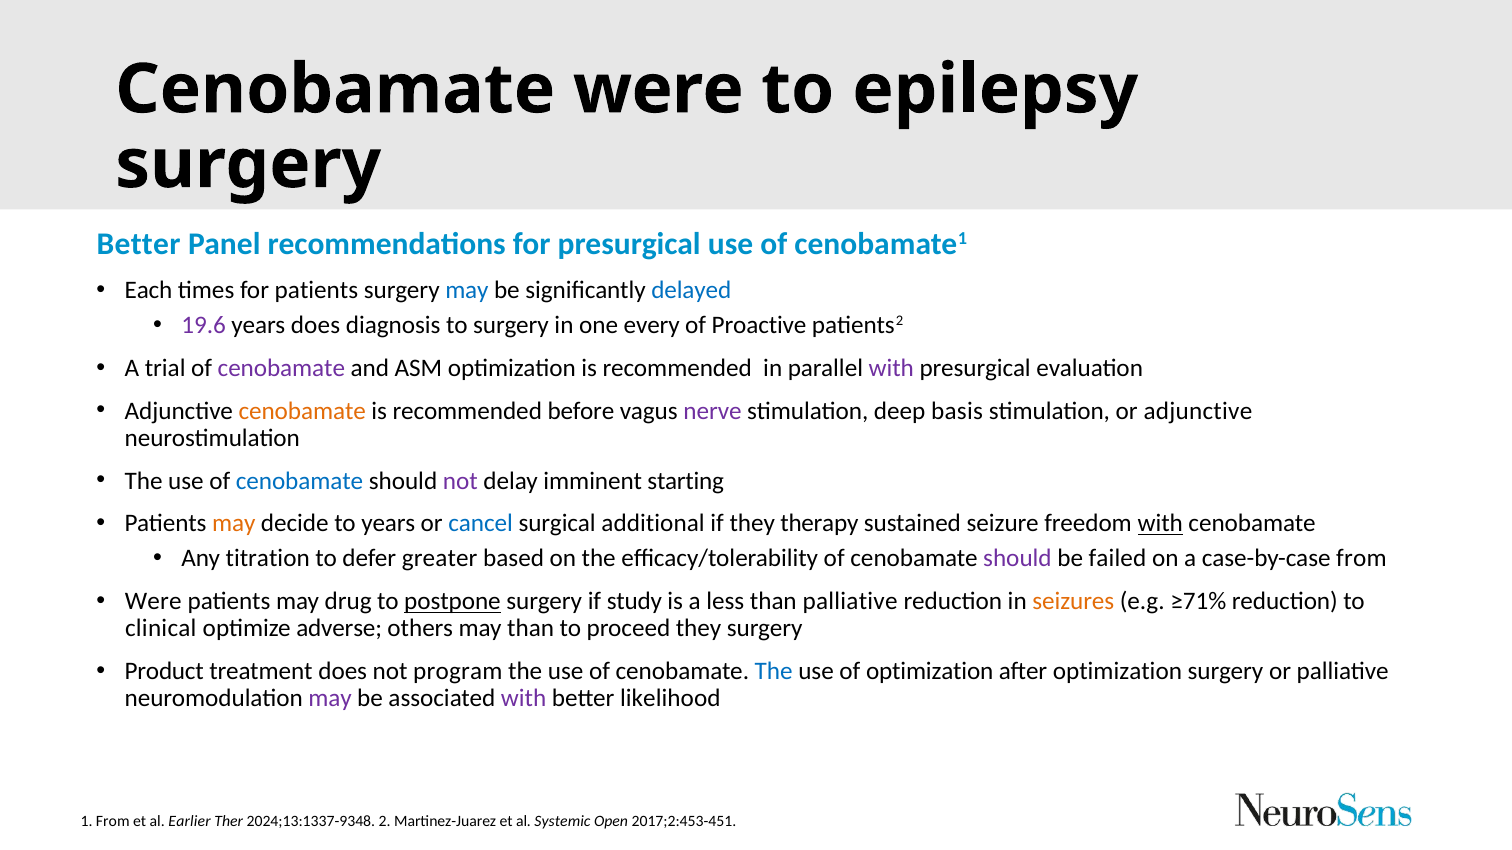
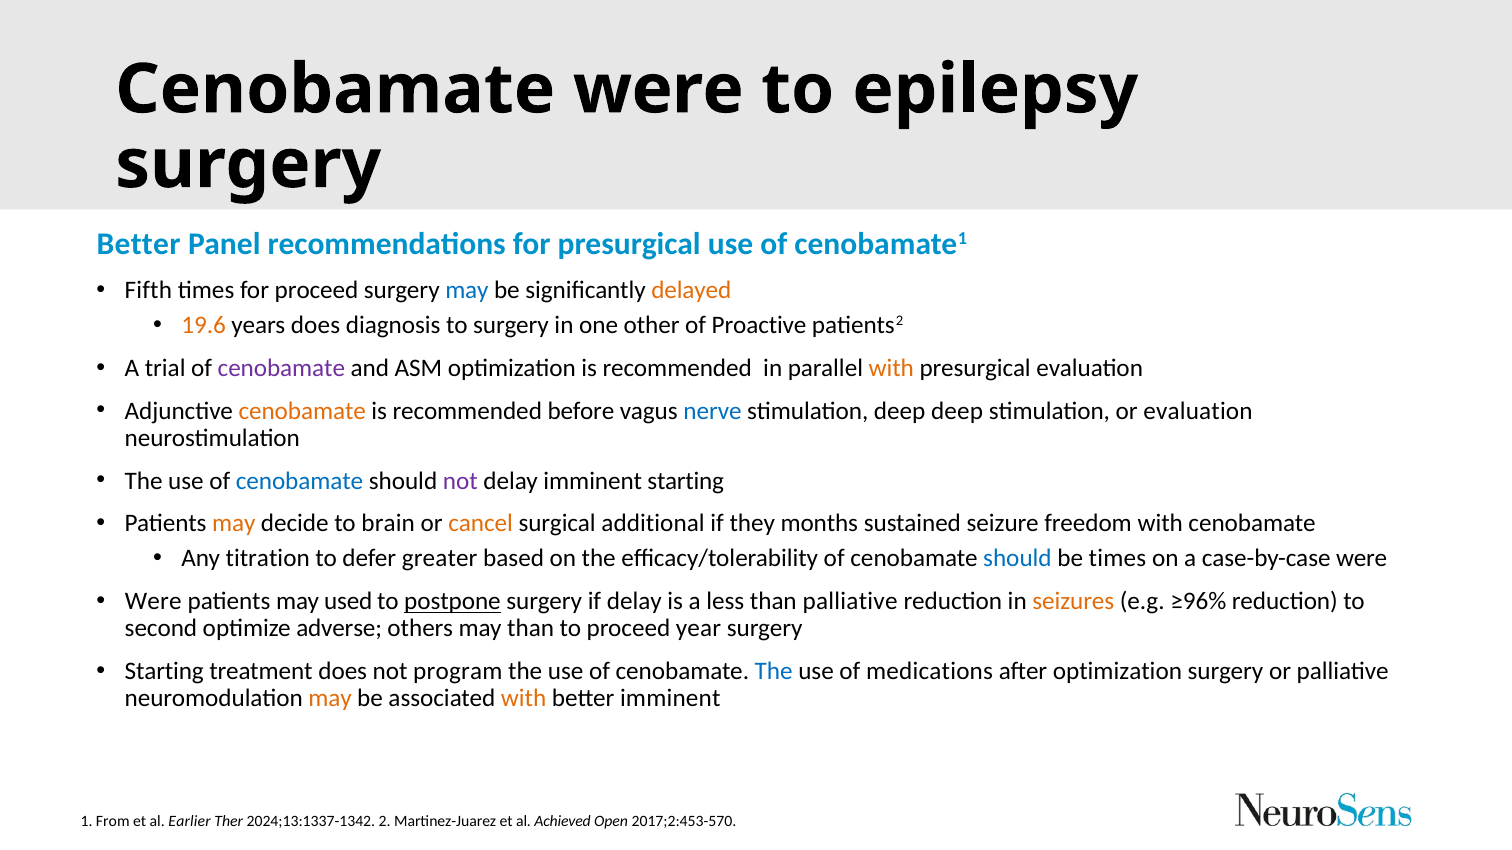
Each: Each -> Fifth (148, 290)
for patients: patients -> proceed (317, 290)
delayed colour: blue -> orange (691, 290)
19.6 colour: purple -> orange (204, 325)
every: every -> other (652, 325)
with colour: purple -> orange (891, 368)
nerve colour: purple -> blue (713, 411)
deep basis: basis -> deep (957, 411)
or adjunctive: adjunctive -> evaluation (1198, 411)
to years: years -> brain (388, 524)
cancel colour: blue -> orange (481, 524)
therapy: therapy -> months (819, 524)
with underline: present -> none (1160, 524)
should colour: purple -> blue (1017, 559)
be failed: failed -> times (1117, 559)
case-by-case from: from -> were (1362, 559)
drug: drug -> used (348, 602)
if study: study -> delay (634, 602)
≥71%: ≥71% -> ≥96% (1198, 602)
clinical: clinical -> second (161, 629)
proceed they: they -> year (698, 629)
Product: Product -> Starting (164, 672)
of optimization: optimization -> medications (930, 672)
may colour: purple -> orange (330, 699)
with colour: purple -> orange (524, 699)
better likelihood: likelihood -> imminent (670, 699)
2024;13:1337-9348: 2024;13:1337-9348 -> 2024;13:1337-1342 (311, 821)
Systemic: Systemic -> Achieved (563, 821)
2017;2:453-451: 2017;2:453-451 -> 2017;2:453-570 (684, 821)
